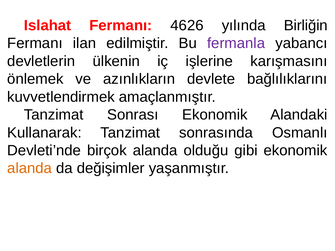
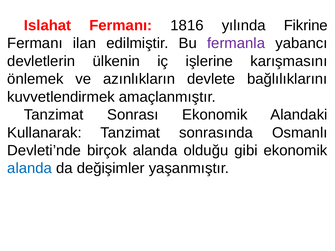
4626: 4626 -> 1816 (187, 26)
Birliğin: Birliğin -> Fikrine (306, 26)
alanda colour: orange -> blue (30, 168)
